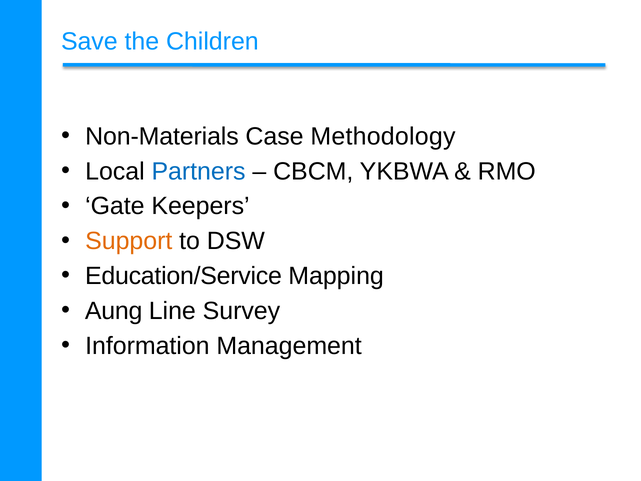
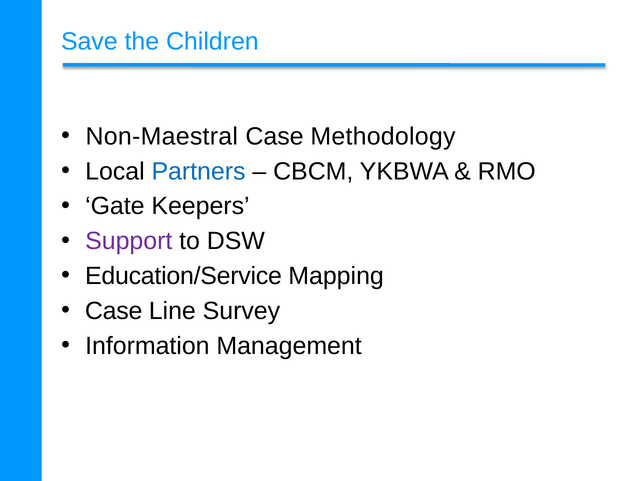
Non-Materials: Non-Materials -> Non-Maestral (162, 136)
Support colour: orange -> purple (129, 241)
Aung: Aung -> Case (114, 311)
